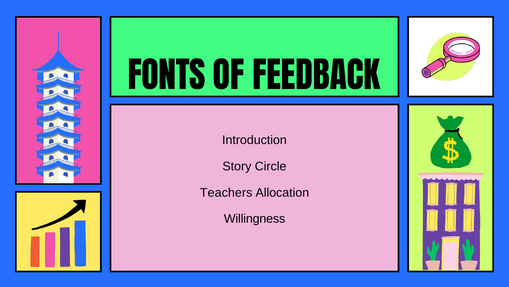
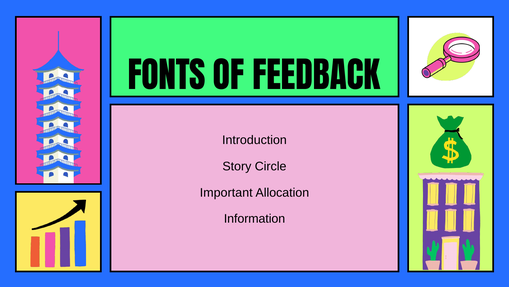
Teachers: Teachers -> Important (226, 192)
Willingness: Willingness -> Information (255, 218)
